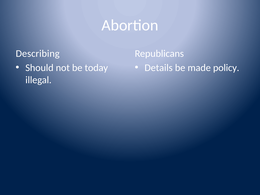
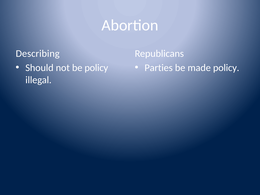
be today: today -> policy (96, 68)
Details: Details -> Parties (159, 68)
